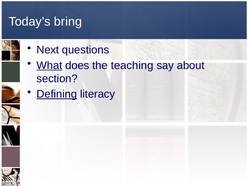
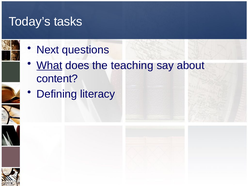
bring: bring -> tasks (68, 22)
section: section -> content (57, 79)
Defining underline: present -> none (57, 94)
